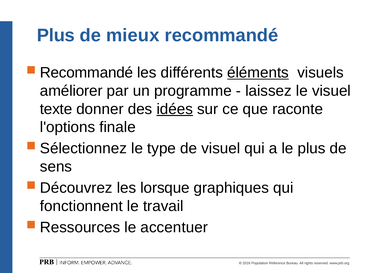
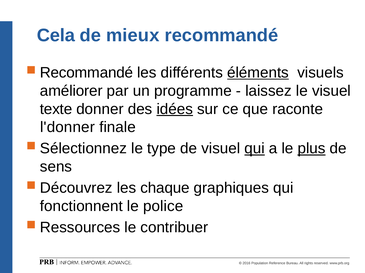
Plus: Plus -> Cela (56, 35)
l'options: l'options -> l'donner (68, 128)
qui underline: none -> present (255, 149)
plus underline: none -> present (312, 149)
lorsque: lorsque -> chaque (165, 188)
travail: travail -> police (163, 207)
accentuer: accentuer -> contribuer (174, 228)
